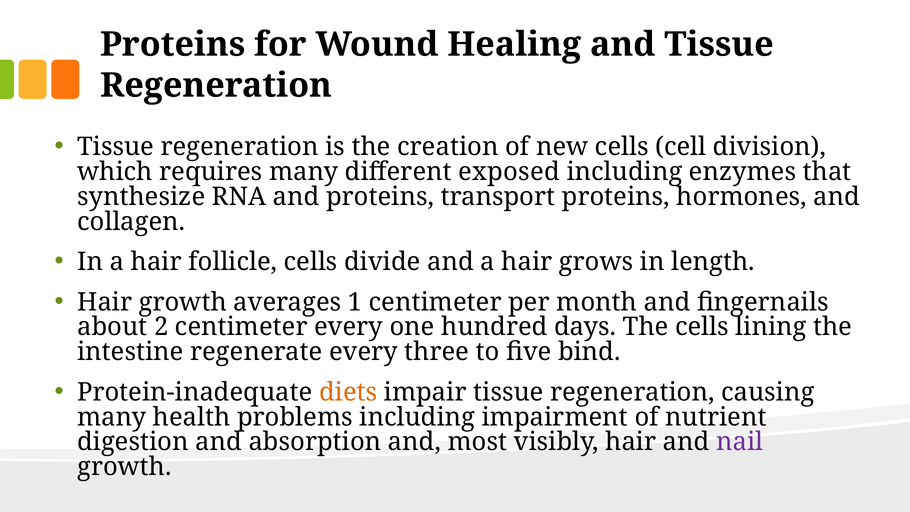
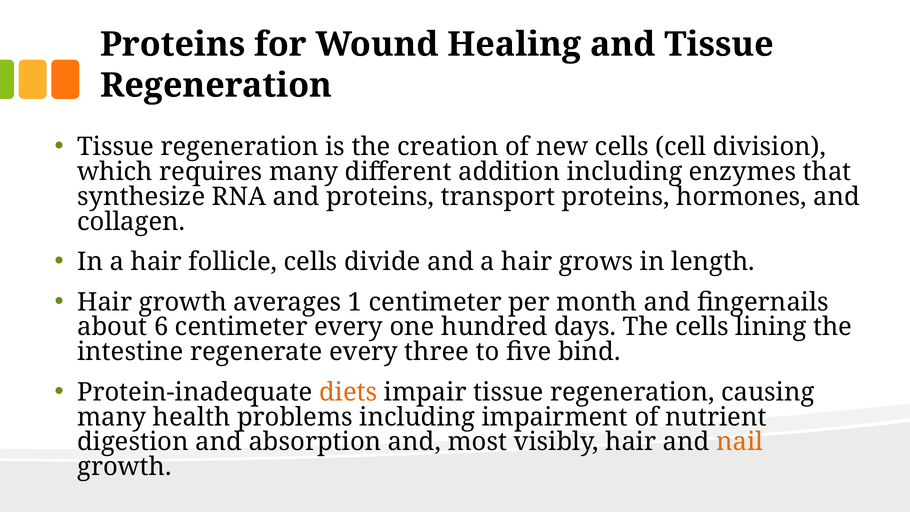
exposed: exposed -> addition (509, 172)
2: 2 -> 6 (161, 327)
nail colour: purple -> orange (740, 442)
